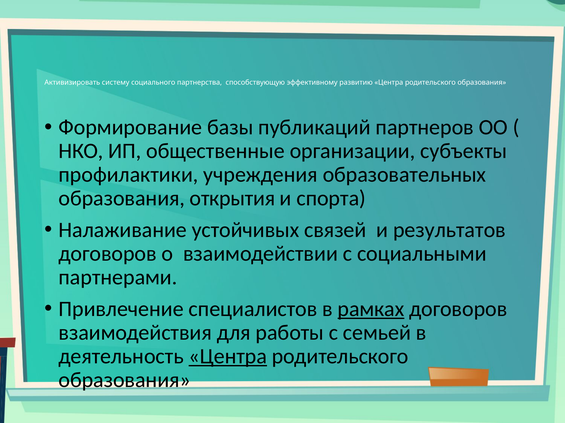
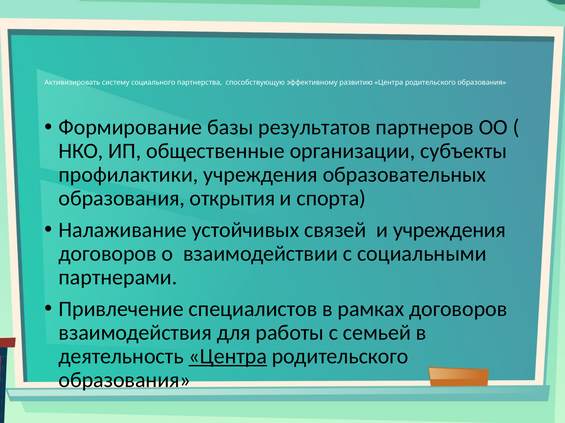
публикаций: публикаций -> результатов (314, 128)
и результатов: результатов -> учреждения (450, 230)
рамках underline: present -> none (371, 309)
